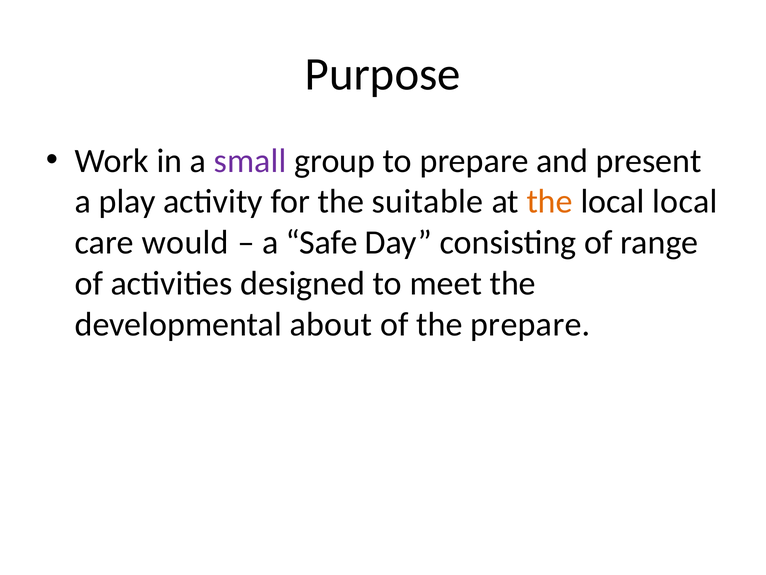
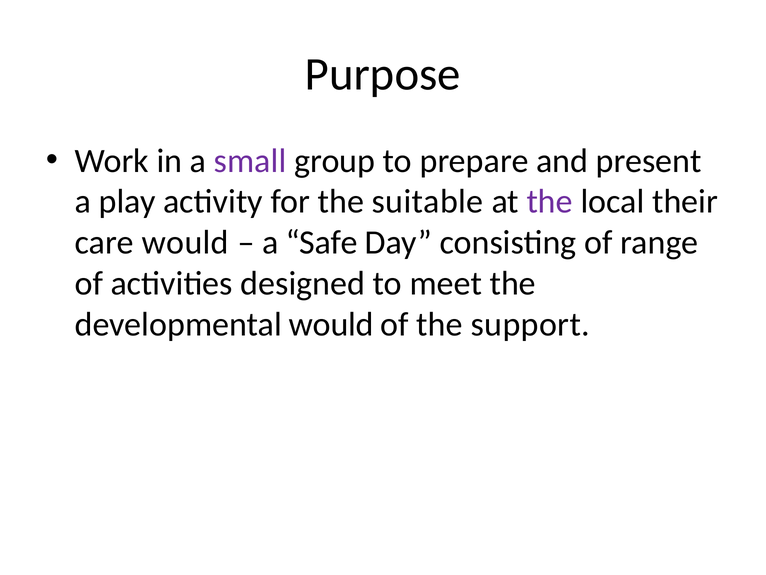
the colour: orange -> purple (550, 202)
local local: local -> their (685, 202)
developmental about: about -> would (331, 324)
the prepare: prepare -> support (530, 324)
